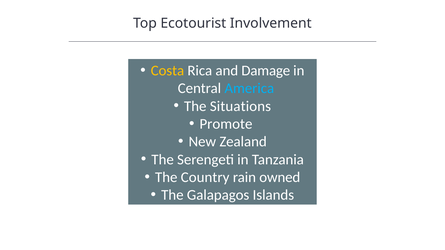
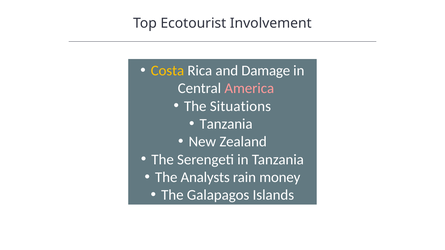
America colour: light blue -> pink (249, 88)
Promote: Promote -> Tanzania (226, 124)
Country: Country -> Analysts (205, 177)
owned: owned -> money (280, 177)
